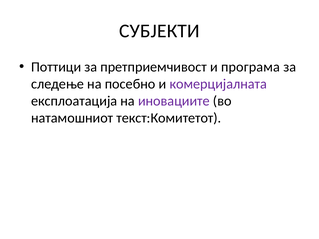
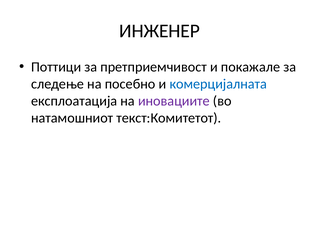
СУБЈЕКТИ: СУБЈЕКТИ -> ИНЖЕНЕР (160, 31)
програма: програма -> покажале (251, 67)
комерцијалната colour: purple -> blue (218, 84)
